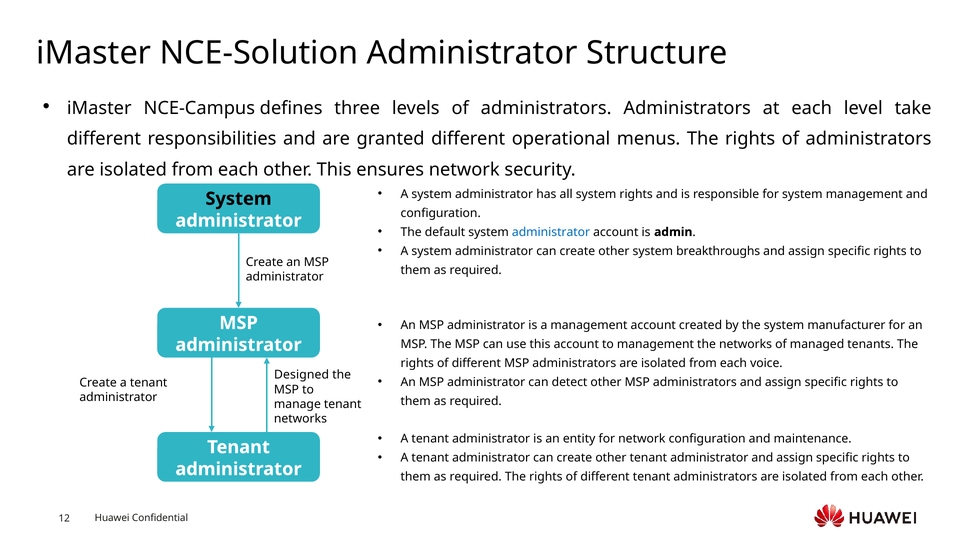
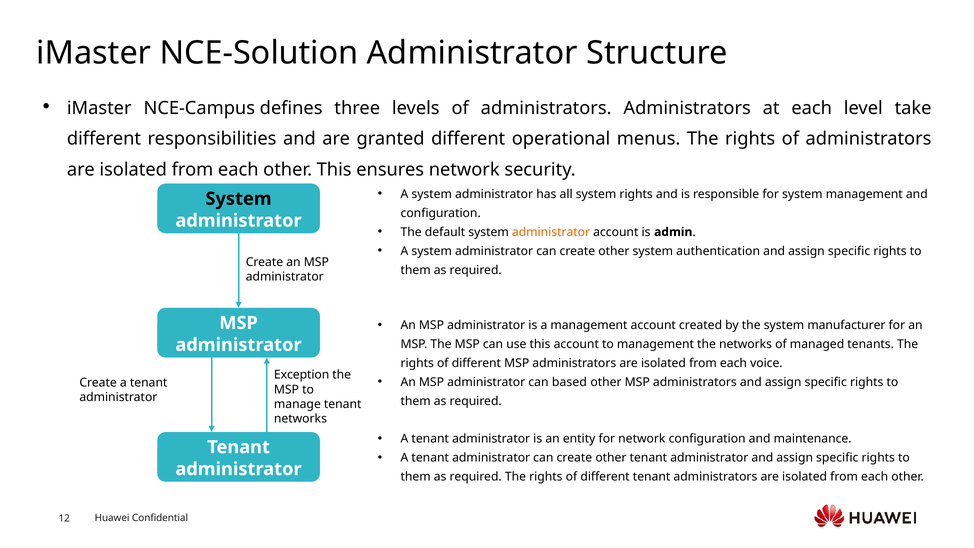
administrator colour: blue -> orange (551, 232)
breakthroughs: breakthroughs -> authentication (718, 251)
Designed: Designed -> Exception (302, 375)
detect: detect -> based (569, 382)
